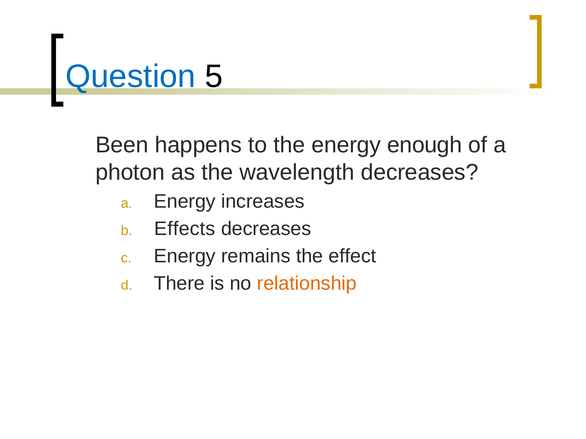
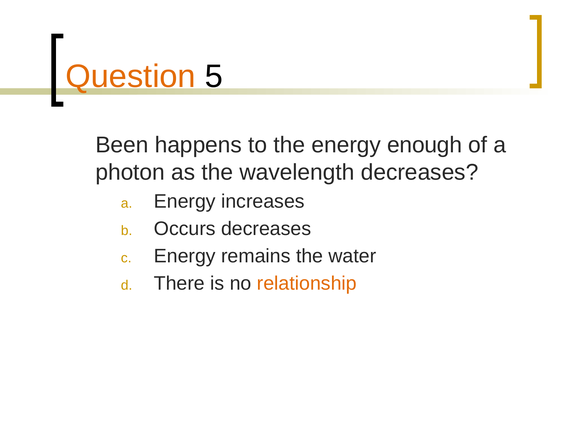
Question colour: blue -> orange (131, 77)
Effects: Effects -> Occurs (185, 229)
effect: effect -> water (352, 256)
